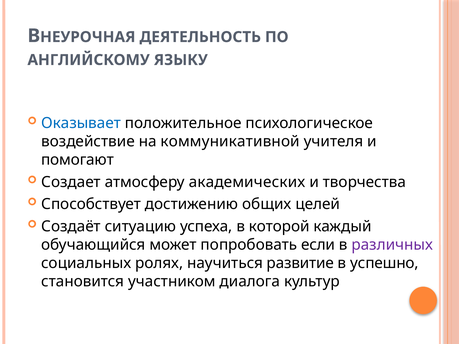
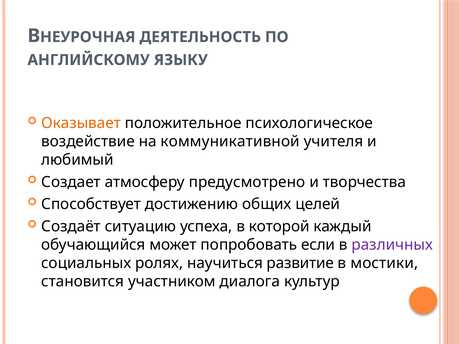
Оказывает colour: blue -> orange (81, 123)
помогают: помогают -> любимый (77, 160)
академических: академических -> предусмотрено (247, 182)
успешно: успешно -> мостики (384, 263)
